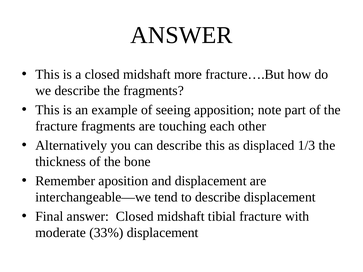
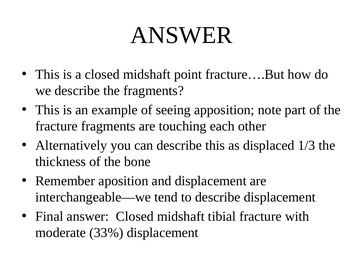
more: more -> point (188, 74)
